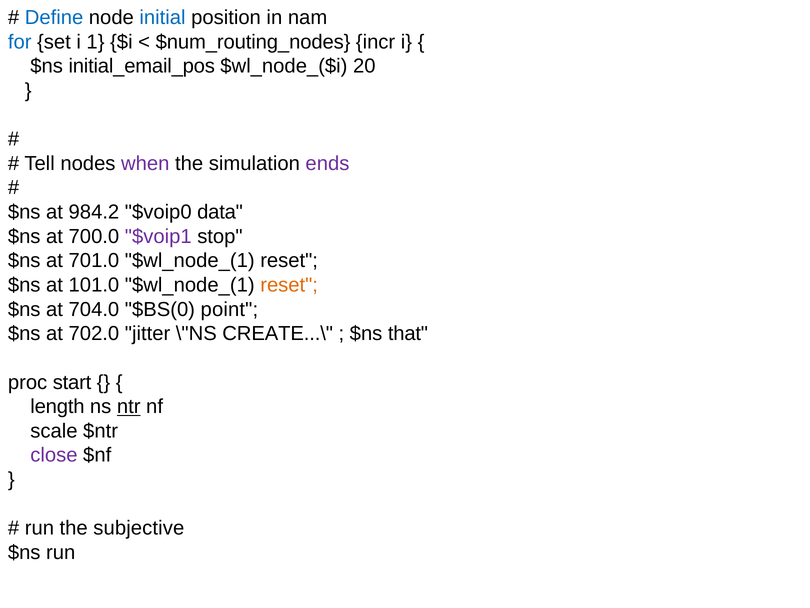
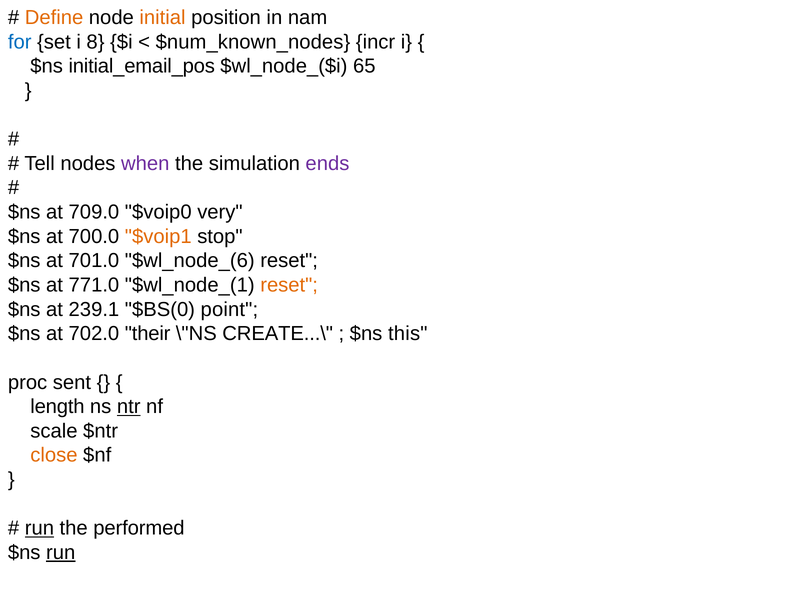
Define colour: blue -> orange (54, 18)
initial colour: blue -> orange (163, 18)
1: 1 -> 8 (96, 42)
$num_routing_nodes: $num_routing_nodes -> $num_known_nodes (253, 42)
20: 20 -> 65 (364, 66)
984.2: 984.2 -> 709.0 (94, 212)
data: data -> very (220, 212)
$voip1 colour: purple -> orange (158, 236)
701.0 $wl_node_(1: $wl_node_(1 -> $wl_node_(6 (190, 261)
101.0: 101.0 -> 771.0 (94, 285)
704.0: 704.0 -> 239.1 (94, 309)
jitter: jitter -> their (148, 333)
that: that -> this (408, 333)
start: start -> sent (72, 382)
close colour: purple -> orange (54, 455)
run underline: none -> present (39, 528)
subjective: subjective -> performed (139, 528)
run underline: none -> present (61, 552)
